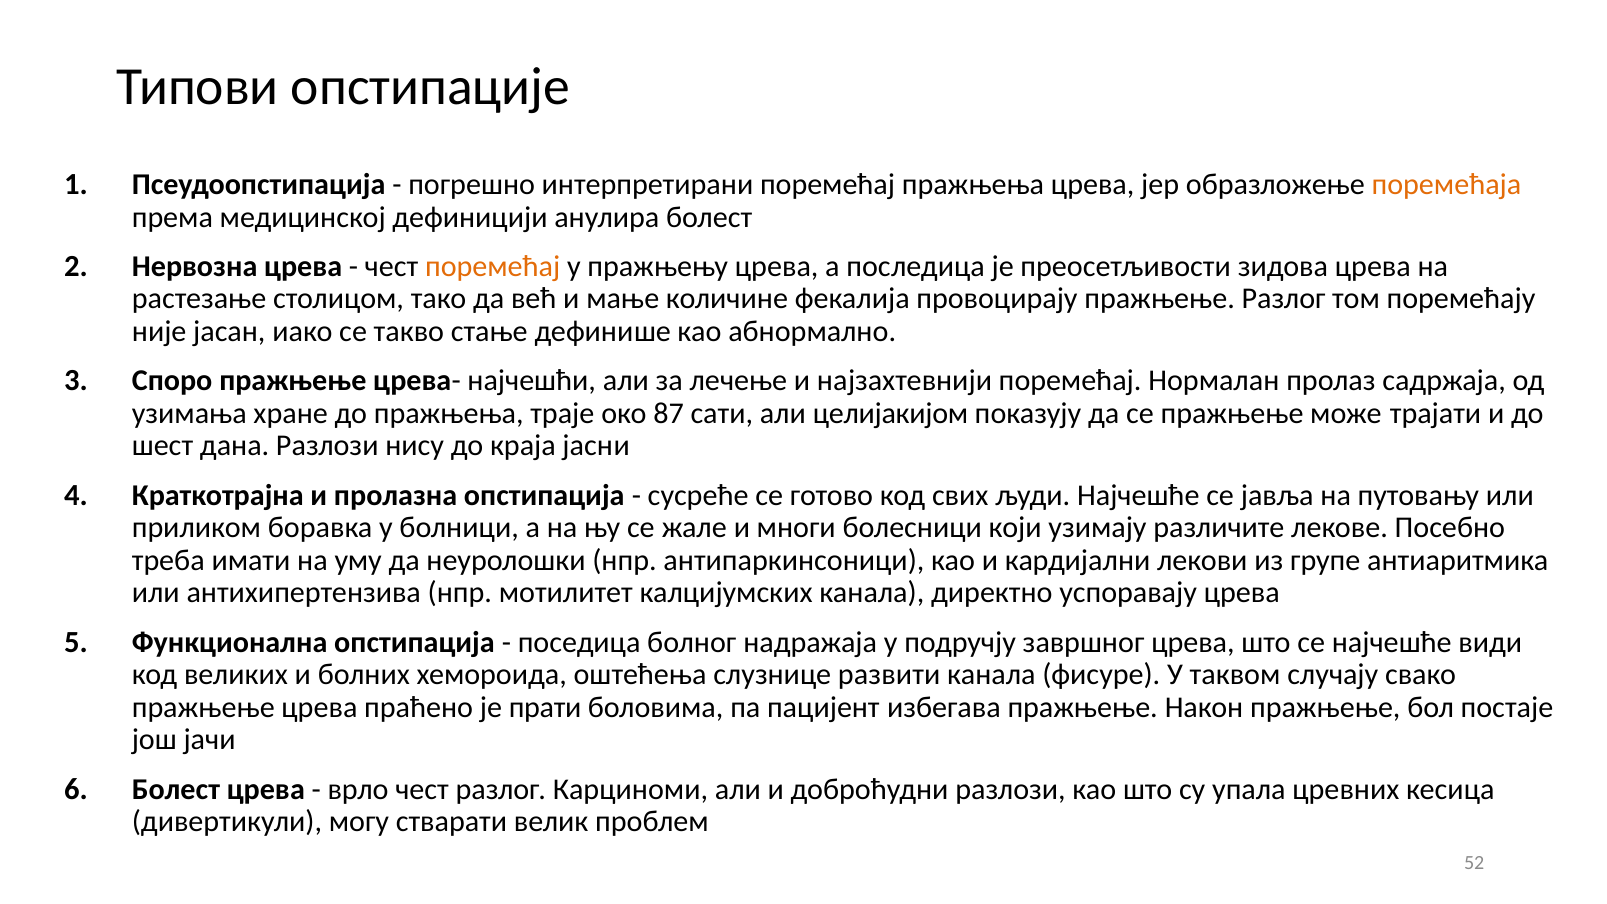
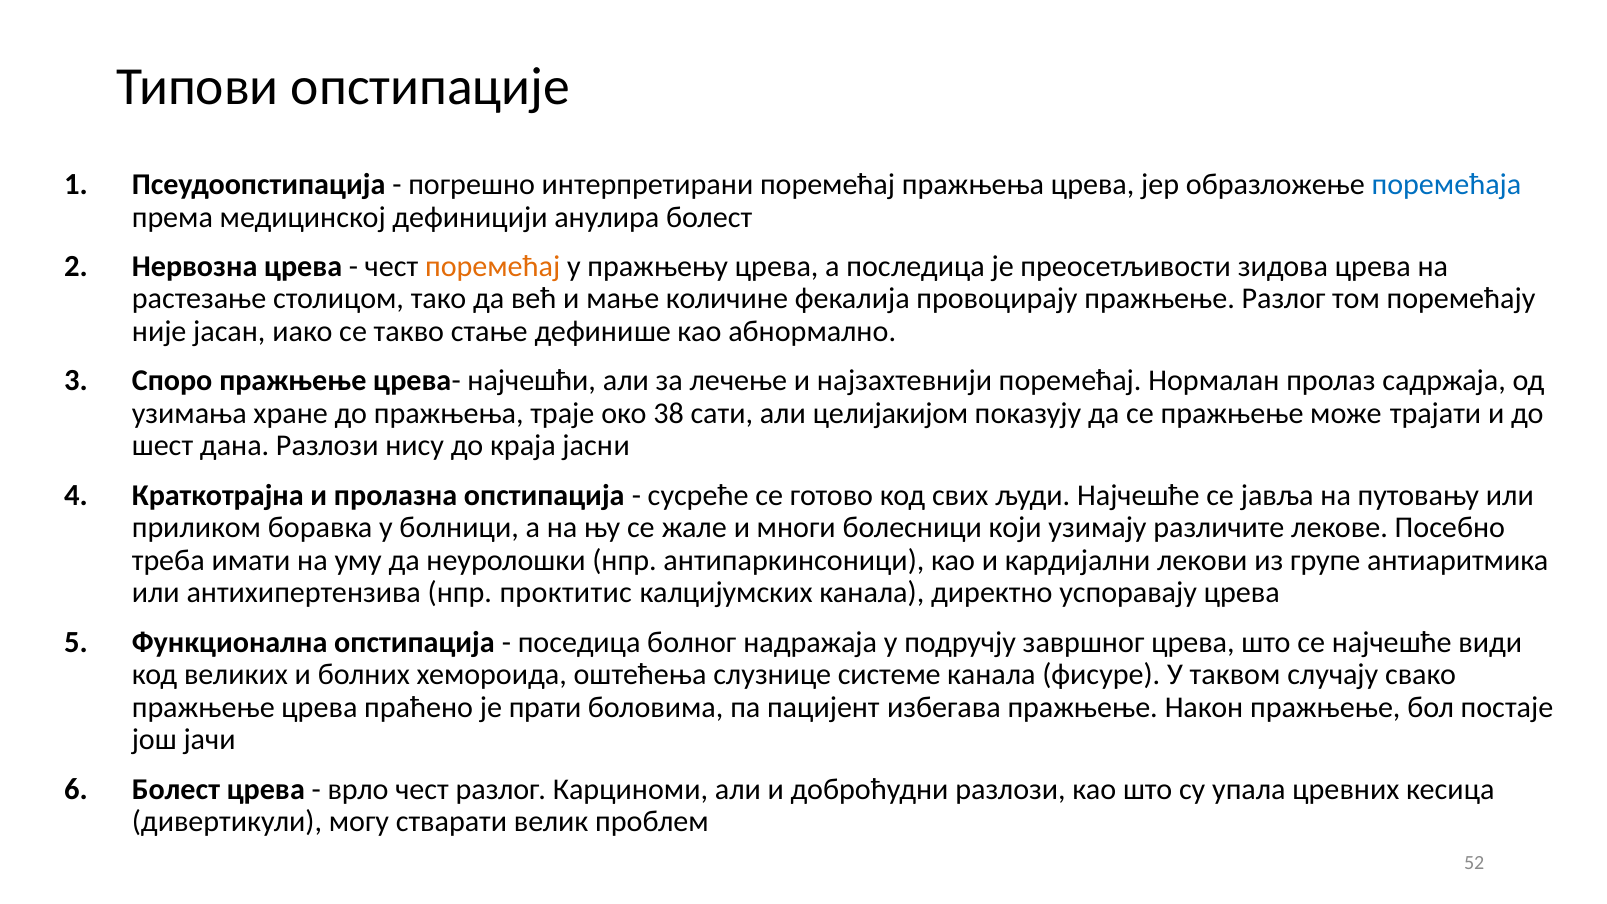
поремећаја colour: orange -> blue (1446, 185)
87: 87 -> 38 (669, 413)
мотилитет: мотилитет -> проктитис (566, 593)
развити: развити -> системе (889, 675)
